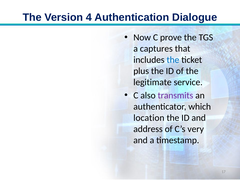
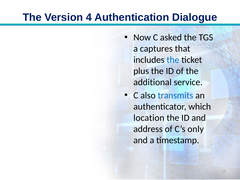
prove: prove -> asked (171, 37)
legitimate: legitimate -> additional (152, 82)
transmits colour: purple -> blue (175, 95)
very: very -> only (196, 129)
